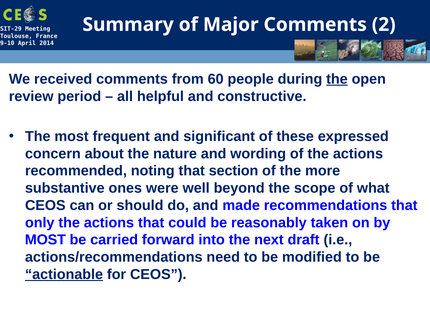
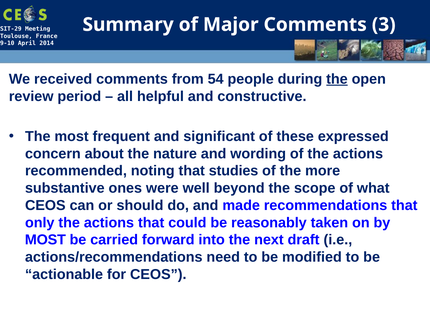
2: 2 -> 3 (384, 25)
60: 60 -> 54 (216, 79)
section: section -> studies (234, 171)
actionable underline: present -> none (64, 274)
